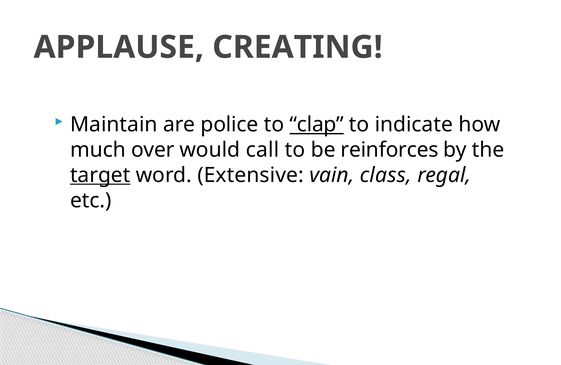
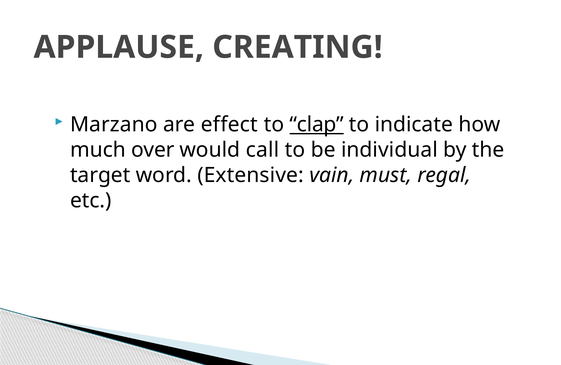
Maintain: Maintain -> Marzano (114, 124)
police: police -> effect (229, 124)
reinforces: reinforces -> individual (389, 150)
target underline: present -> none (100, 175)
class: class -> must (386, 175)
